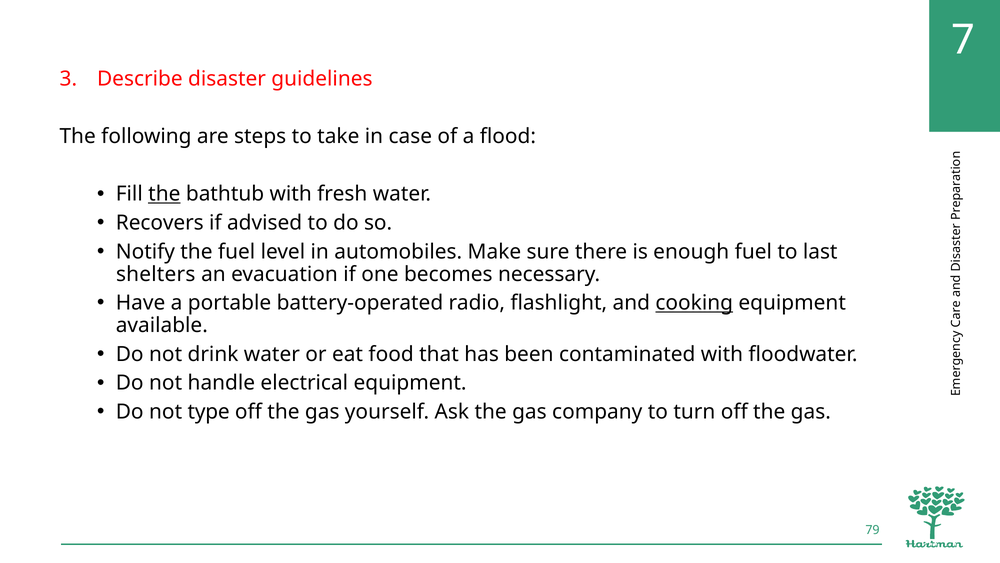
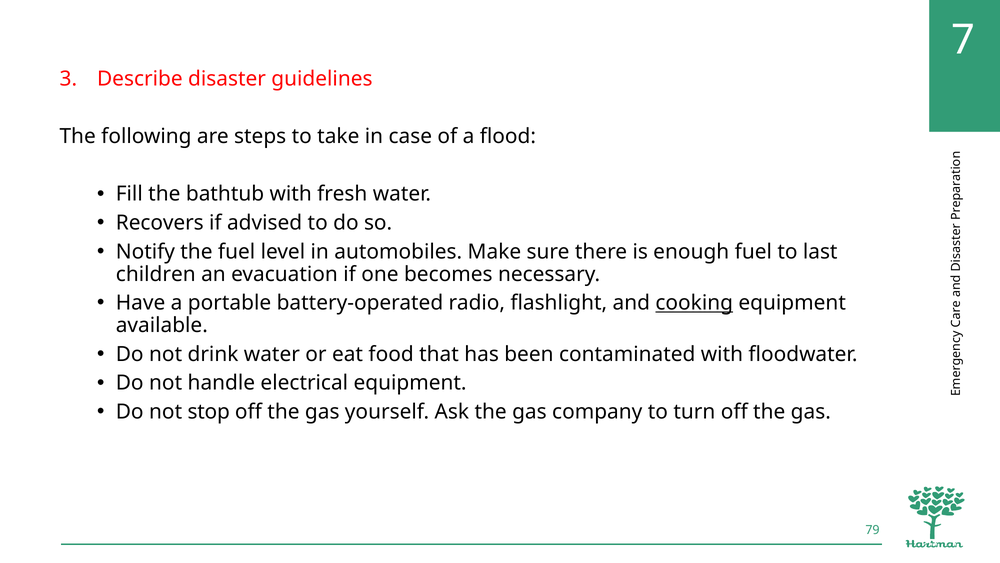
the underline: present -> none (164, 194)
shelters: shelters -> children (156, 274)
type: type -> stop (209, 411)
